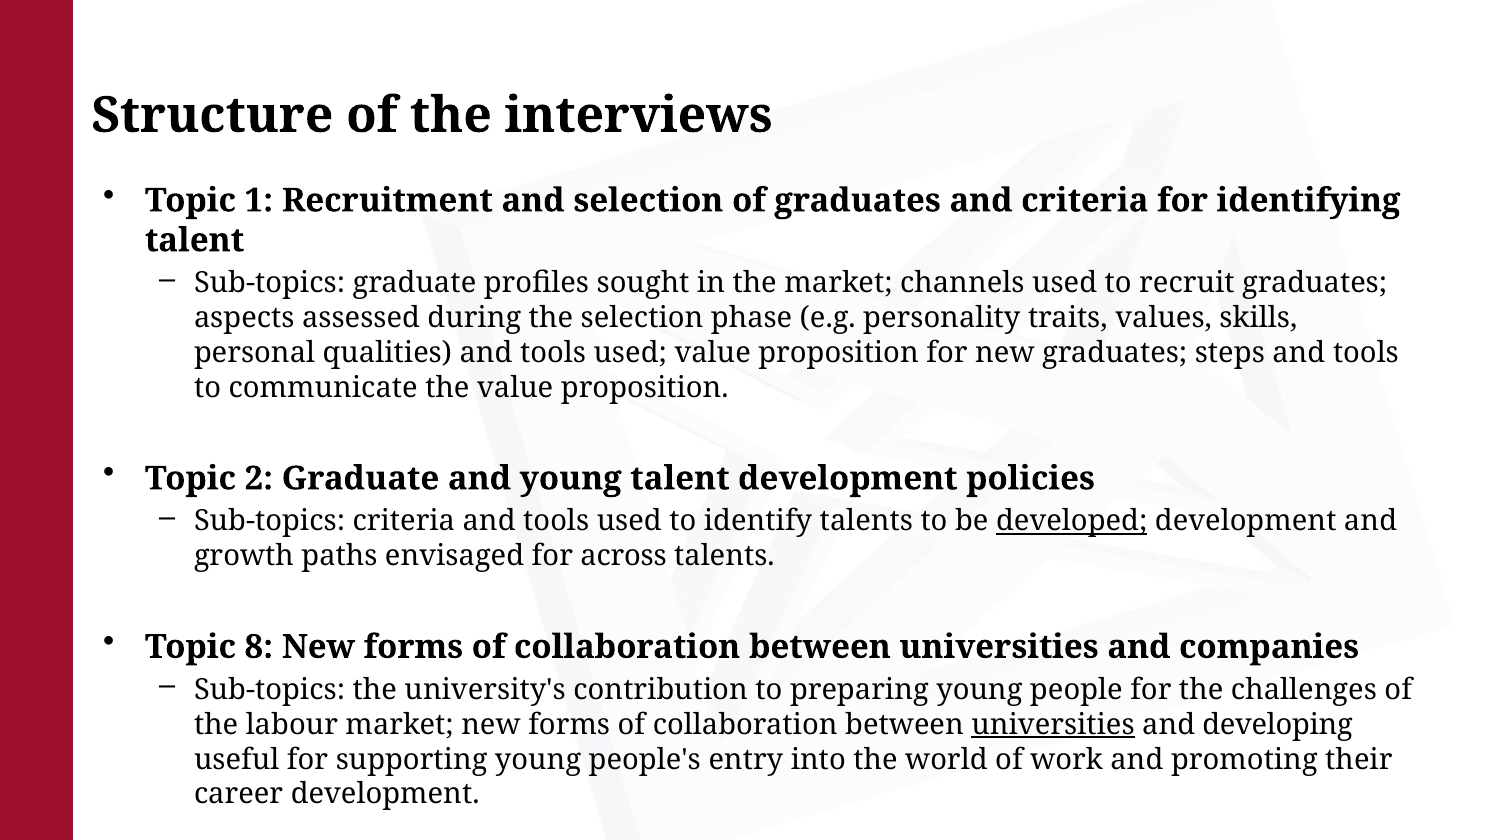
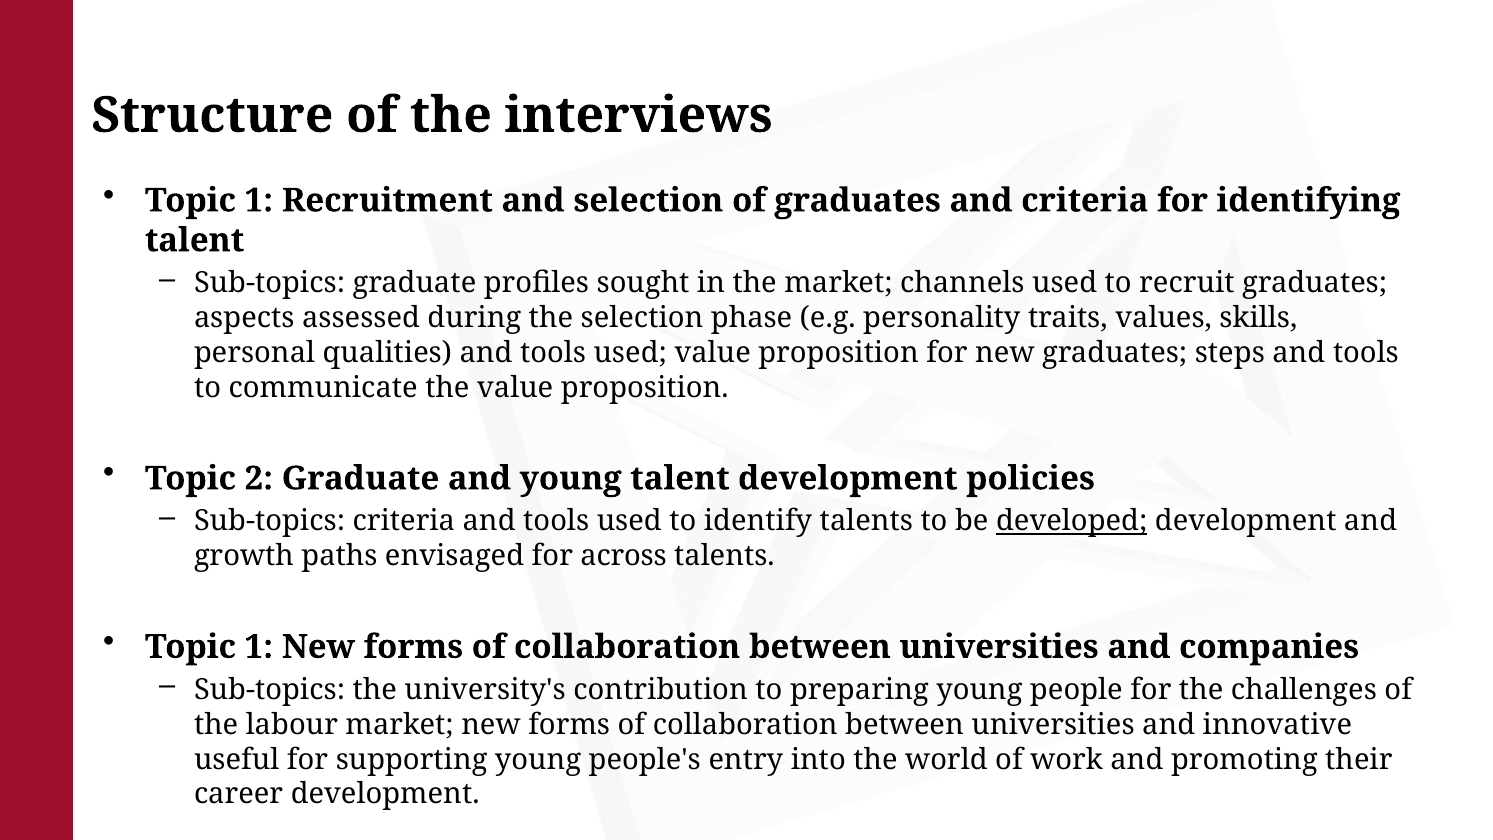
8: 8 -> 1 (259, 647)
universities underline: present -> none (1053, 725)
developing: developing -> innovative (1277, 725)
